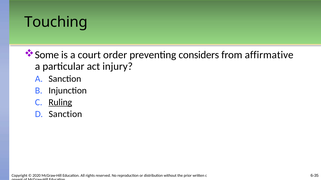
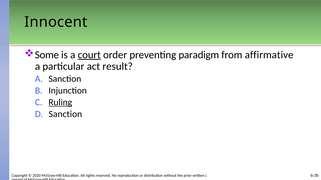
Touching: Touching -> Innocent (56, 22)
court underline: none -> present (89, 55)
considers: considers -> paradigm (199, 55)
injury: injury -> result (118, 67)
